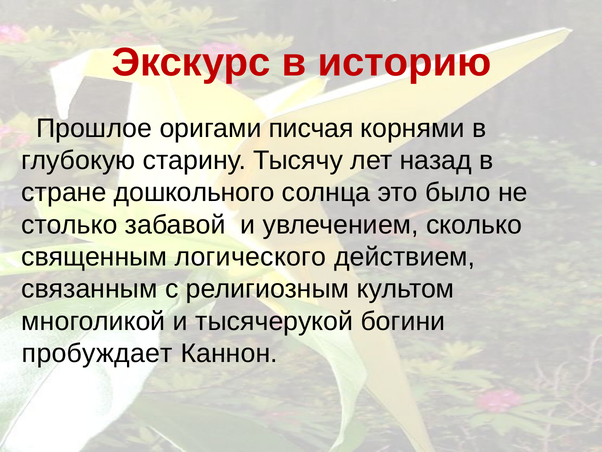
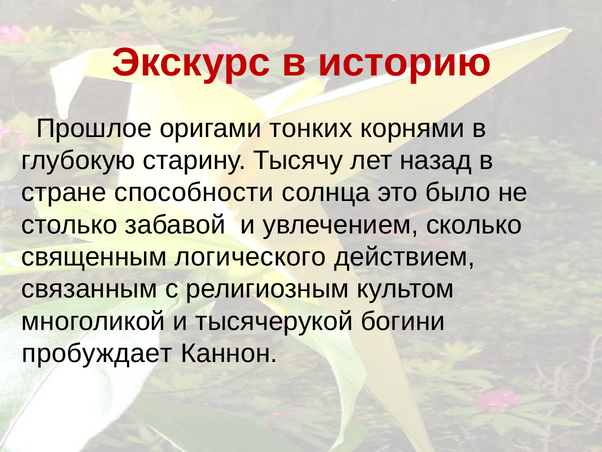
писчая: писчая -> тонких (311, 128)
дошкольного: дошкольного -> способности (194, 192)
